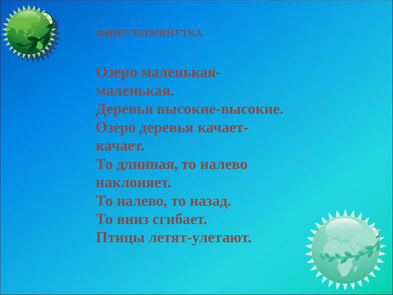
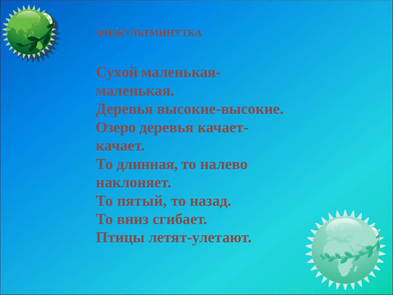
Озеро: Озеро -> Сухой (117, 72)
налево: налево -> пятый (142, 201)
